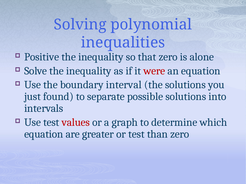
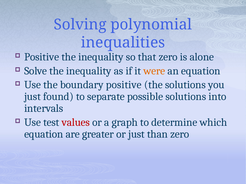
were colour: red -> orange (154, 71)
boundary interval: interval -> positive (124, 85)
or test: test -> just (136, 134)
